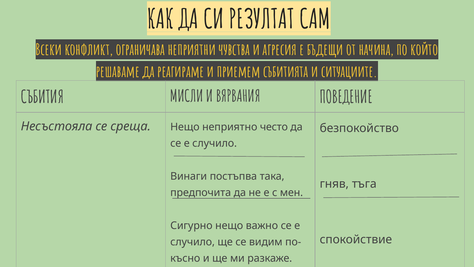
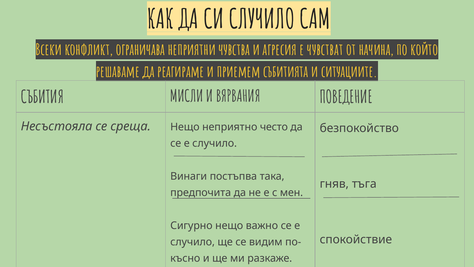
СИ РЕЗУЛТАТ: РЕЗУЛТАТ -> СЛУЧИЛО (262, 20)
бъдещи: бъдещи -> чувстват (325, 50)
